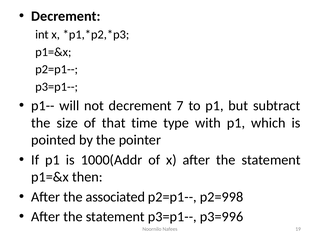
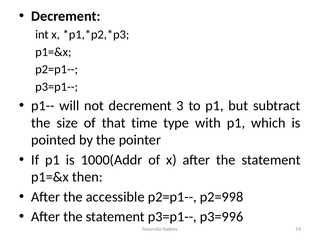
7: 7 -> 3 (180, 106)
associated: associated -> accessible (115, 197)
